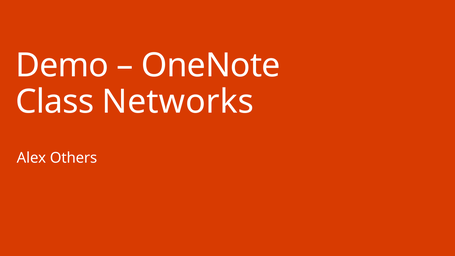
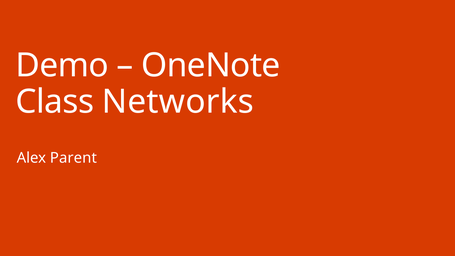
Others: Others -> Parent (73, 158)
